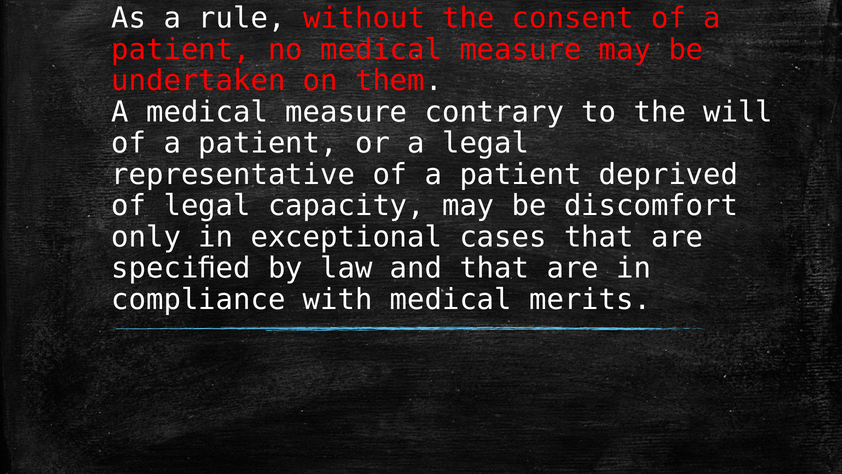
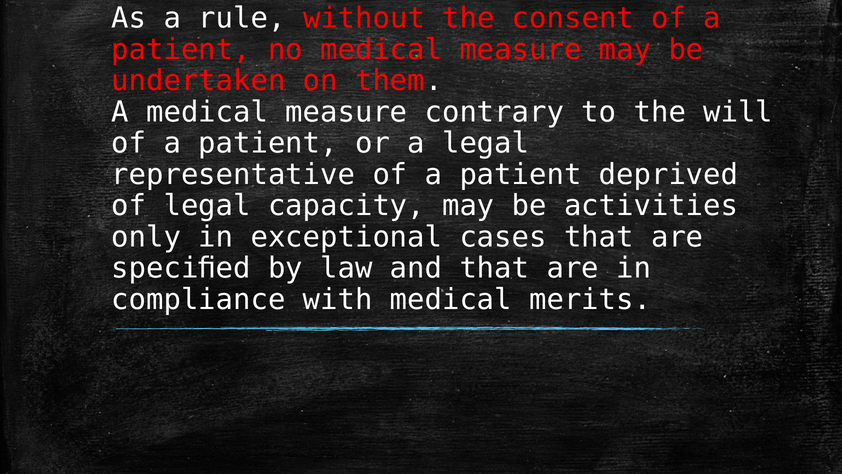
discomfort: discomfort -> activities (651, 206)
